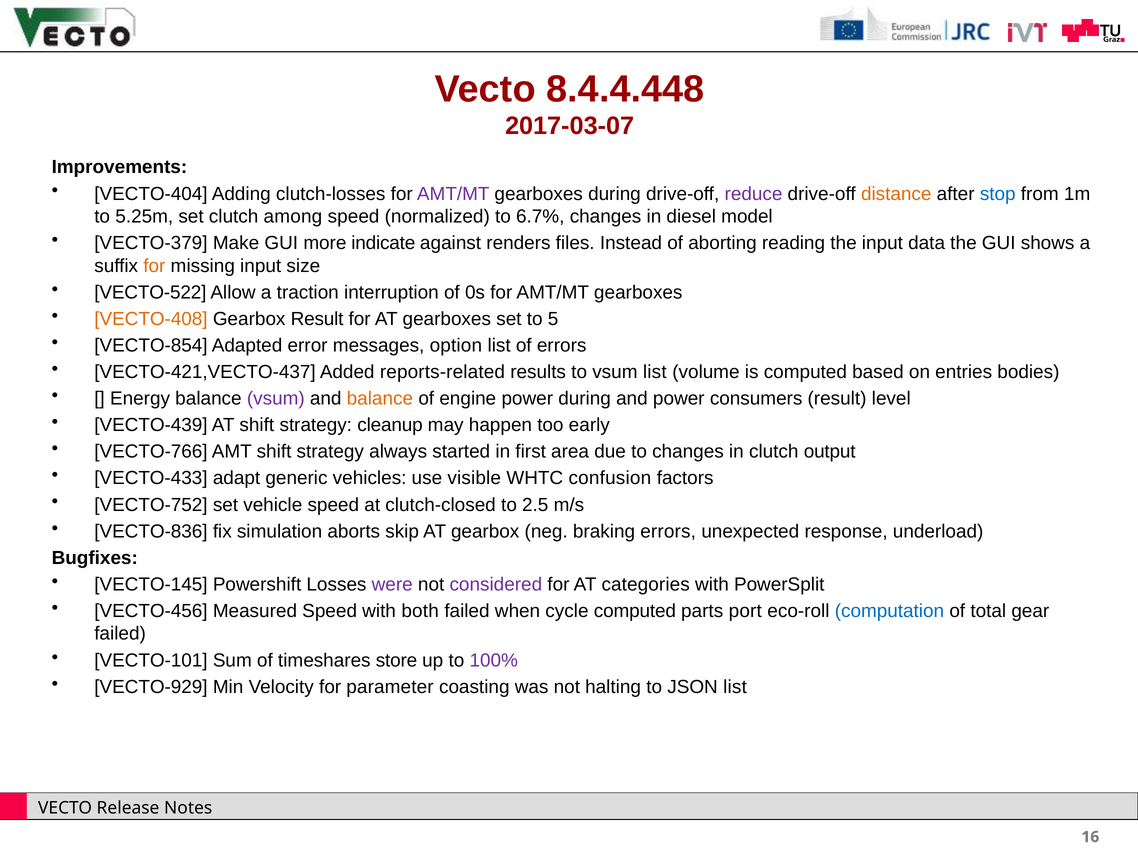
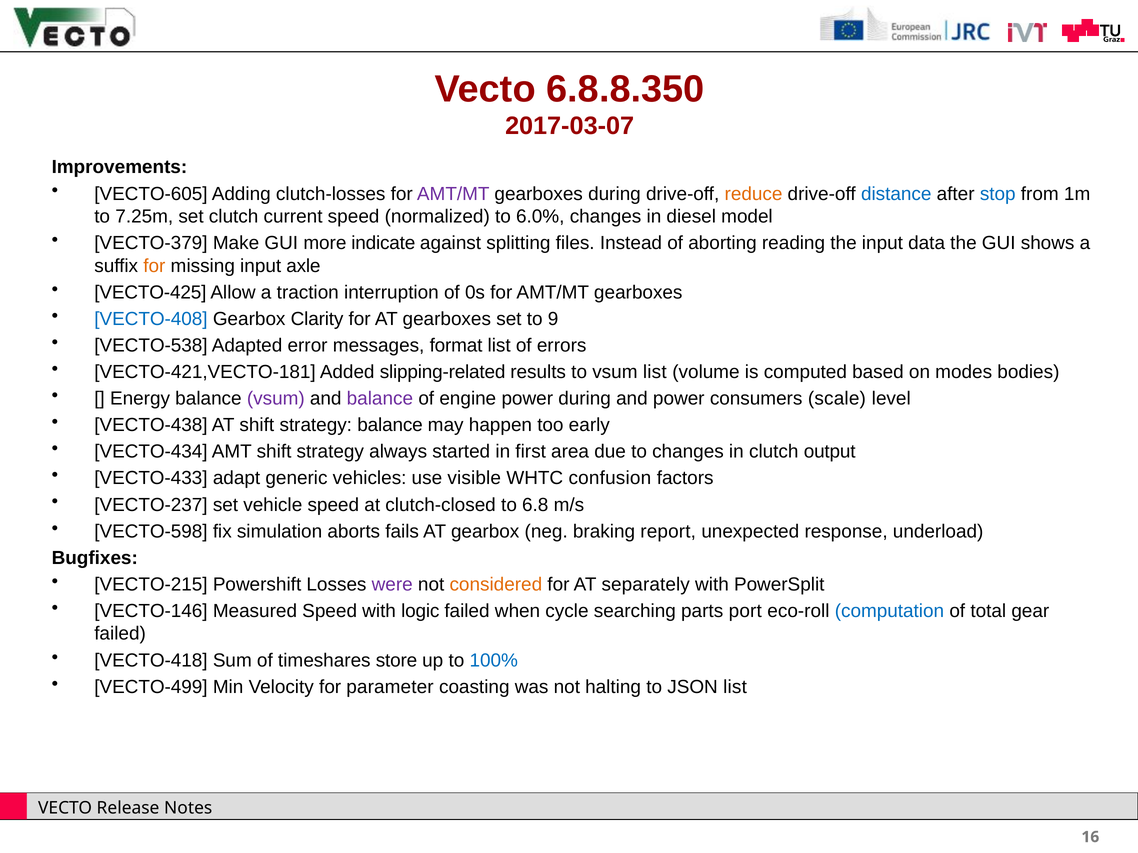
8.4.4.448: 8.4.4.448 -> 6.8.8.350 (625, 89)
VECTO-404: VECTO-404 -> VECTO-605 (151, 194)
reduce colour: purple -> orange (754, 194)
distance colour: orange -> blue (896, 194)
5.25m: 5.25m -> 7.25m (144, 217)
among: among -> current (293, 217)
6.7%: 6.7% -> 6.0% (540, 217)
renders: renders -> splitting (518, 243)
size: size -> axle (303, 266)
VECTO-522: VECTO-522 -> VECTO-425 (150, 293)
VECTO-408 colour: orange -> blue (151, 319)
Gearbox Result: Result -> Clarity (317, 319)
5: 5 -> 9 (553, 319)
VECTO-854: VECTO-854 -> VECTO-538 (151, 346)
option: option -> format (456, 346)
VECTO-421,VECTO-437: VECTO-421,VECTO-437 -> VECTO-421,VECTO-181 (205, 372)
reports-related: reports-related -> slipping-related (443, 372)
entries: entries -> modes (964, 372)
balance colour: orange -> purple (380, 399)
consumers result: result -> scale (837, 399)
VECTO-439: VECTO-439 -> VECTO-438 (151, 425)
strategy cleanup: cleanup -> balance (390, 425)
VECTO-766: VECTO-766 -> VECTO-434 (151, 452)
VECTO-752: VECTO-752 -> VECTO-237 (151, 505)
2.5: 2.5 -> 6.8 (535, 505)
VECTO-836: VECTO-836 -> VECTO-598 (151, 532)
skip: skip -> fails (402, 532)
braking errors: errors -> report (668, 532)
VECTO-145: VECTO-145 -> VECTO-215 (151, 585)
considered colour: purple -> orange (496, 585)
categories: categories -> separately (646, 585)
VECTO-456: VECTO-456 -> VECTO-146 (151, 611)
both: both -> logic (420, 611)
cycle computed: computed -> searching (635, 611)
VECTO-101: VECTO-101 -> VECTO-418 (151, 661)
100% colour: purple -> blue (494, 661)
VECTO-929: VECTO-929 -> VECTO-499 (151, 687)
